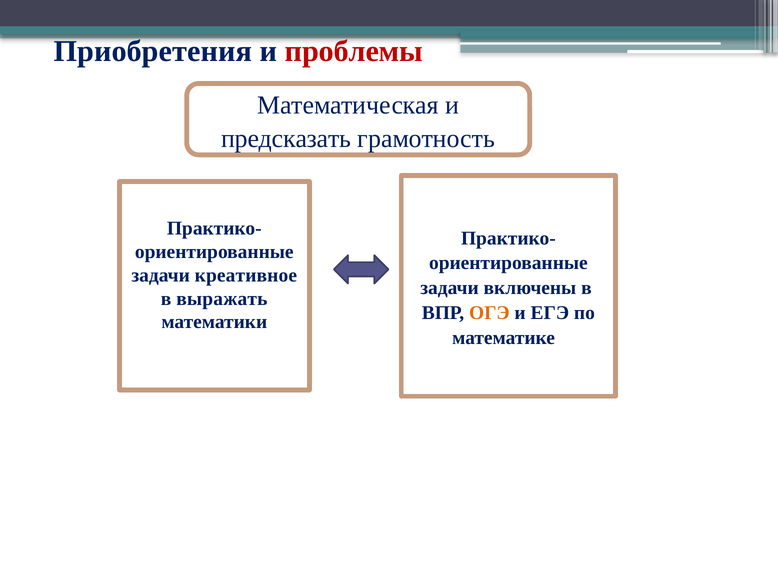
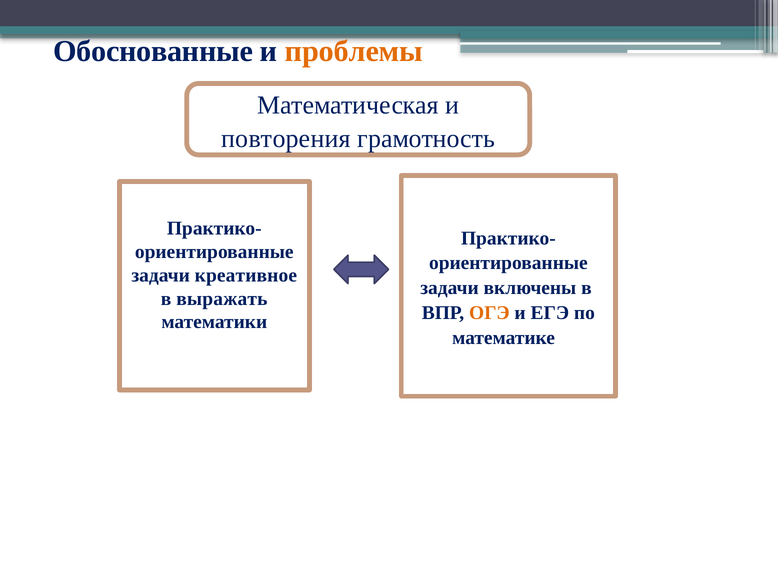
Приобретения: Приобретения -> Обоснованные (153, 51)
проблемы colour: red -> orange (354, 51)
предсказать: предсказать -> повторения (286, 139)
